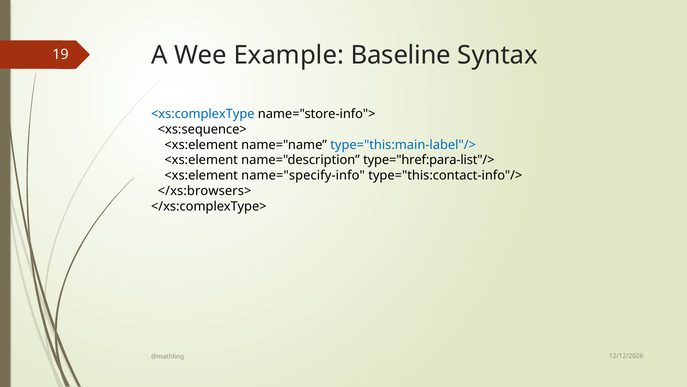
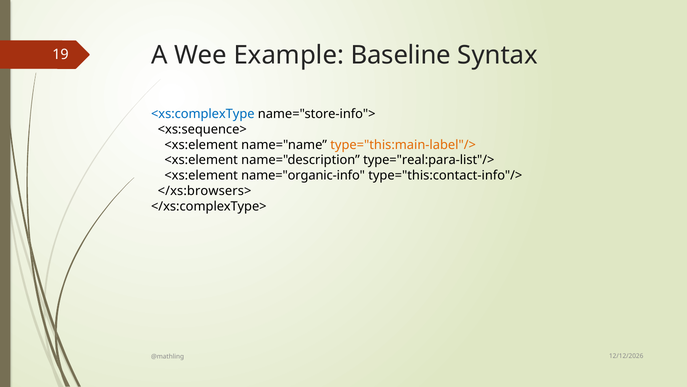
type="this:main-label"/> colour: blue -> orange (403, 145)
type="href:para-list"/>: type="href:para-list"/> -> type="real:para-list"/> (429, 160)
name="specify-info: name="specify-info -> name="organic-info (303, 175)
